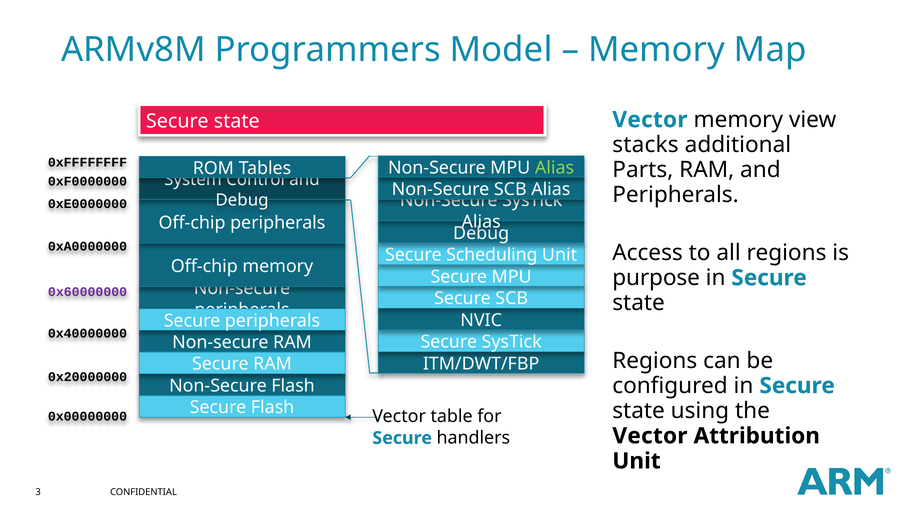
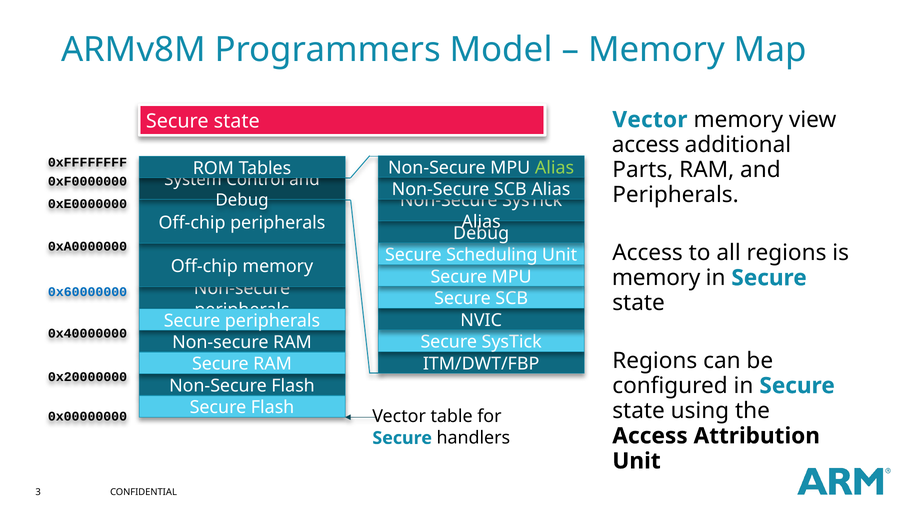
stacks: stacks -> access (646, 145)
purpose: purpose -> memory (656, 278)
0x60000000 colour: purple -> blue (88, 292)
Vector: Vector -> Access (650, 436)
